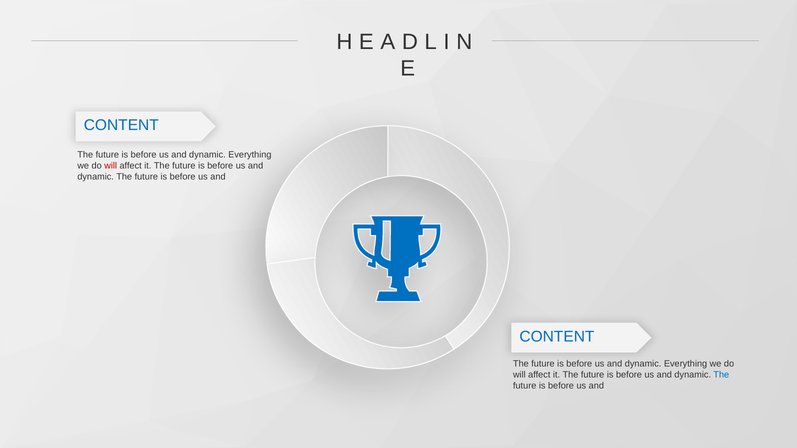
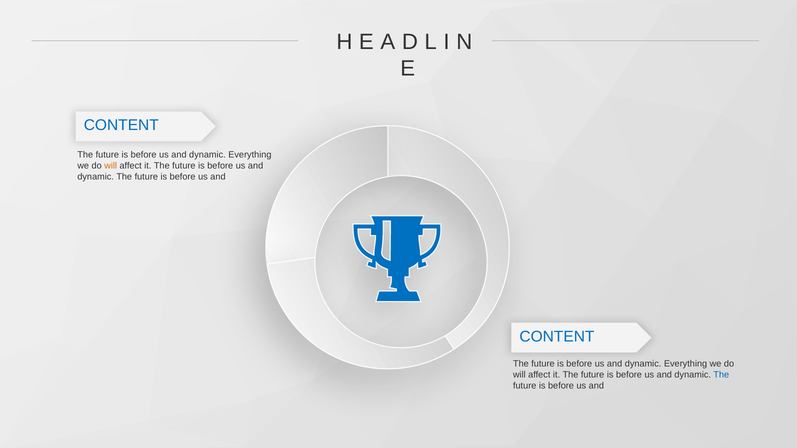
will colour: red -> orange (111, 166)
